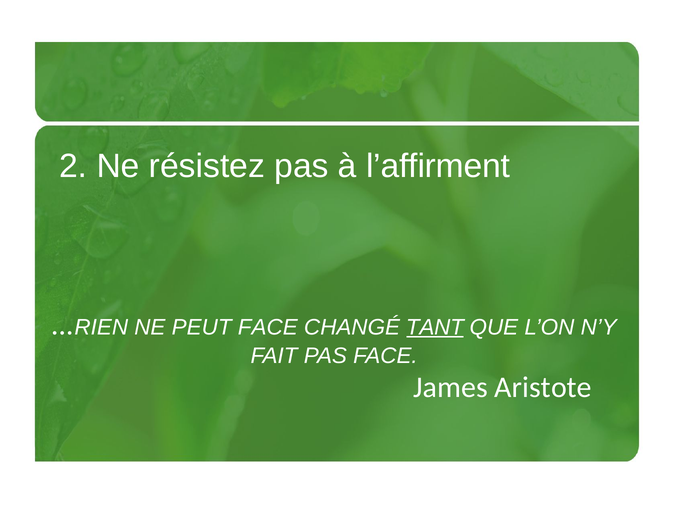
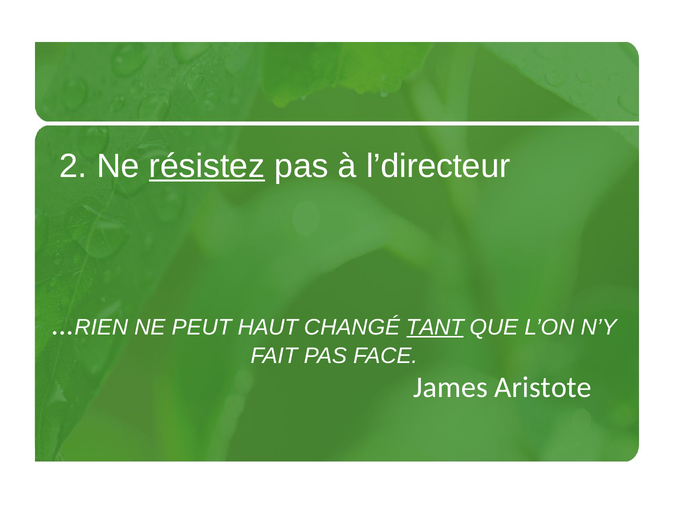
résistez underline: none -> present (207, 166)
l’affirment: l’affirment -> l’directeur (438, 166)
PEUT FACE: FACE -> HAUT (268, 327)
